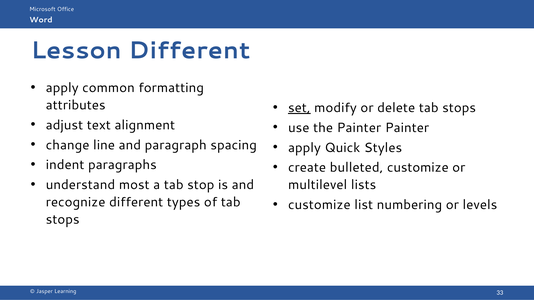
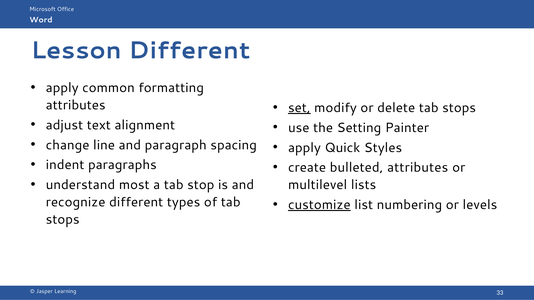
the Painter: Painter -> Setting (359, 128)
bulleted customize: customize -> attributes (418, 168)
customize underline: none -> present (319, 205)
